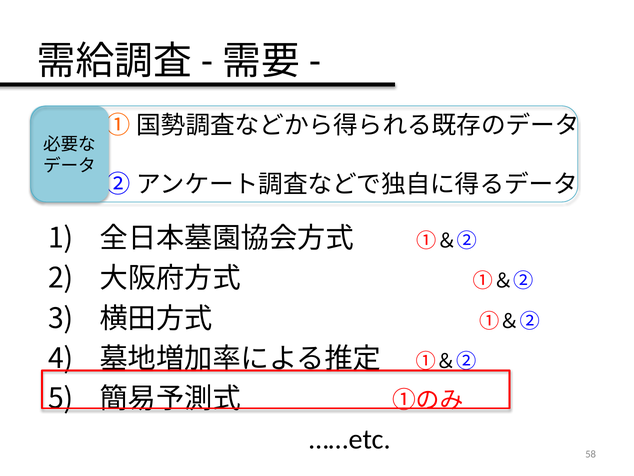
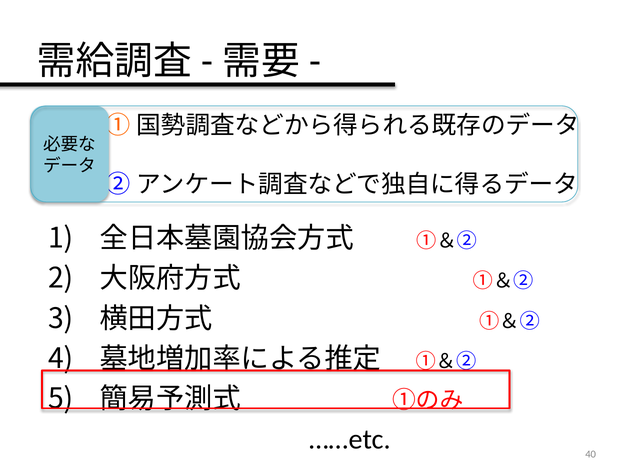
58: 58 -> 40 (591, 454)
